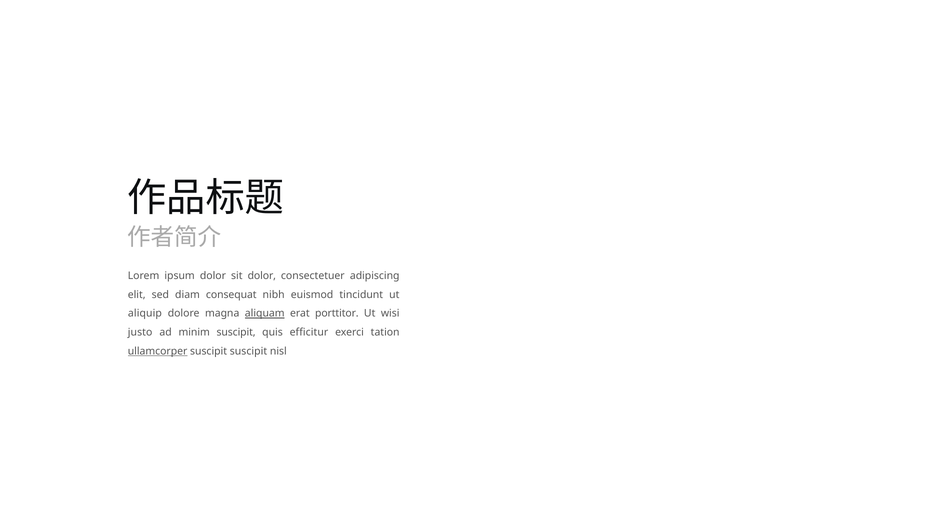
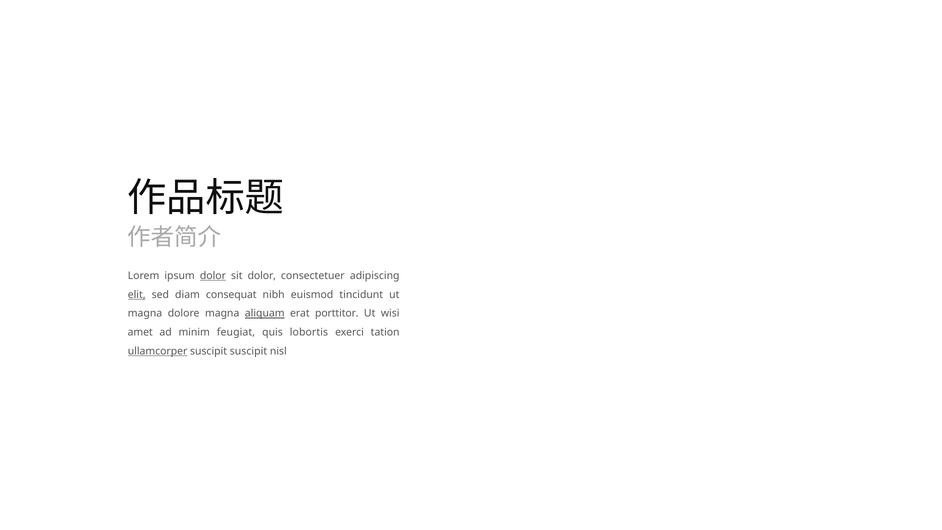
dolor underline: none -> present (213, 276)
elit underline: none -> present (137, 295)
aliquip: aliquip -> magna (145, 313)
justo: justo -> amet (140, 332)
minim suscipit: suscipit -> feugiat (236, 332)
efficitur: efficitur -> lobortis (309, 332)
